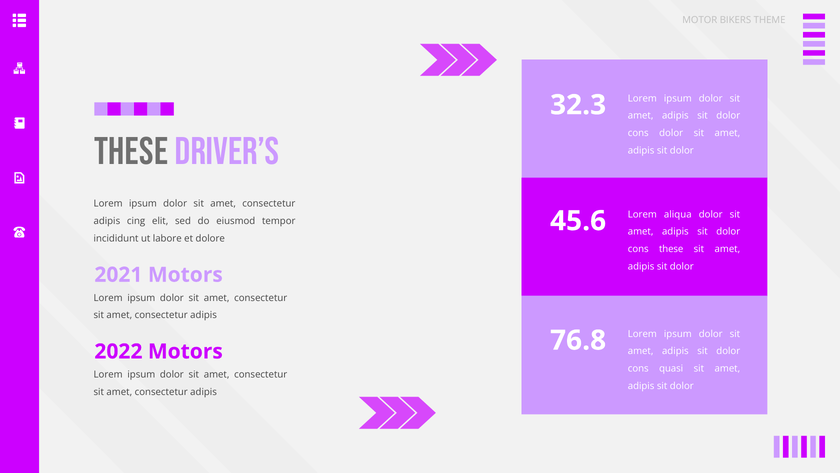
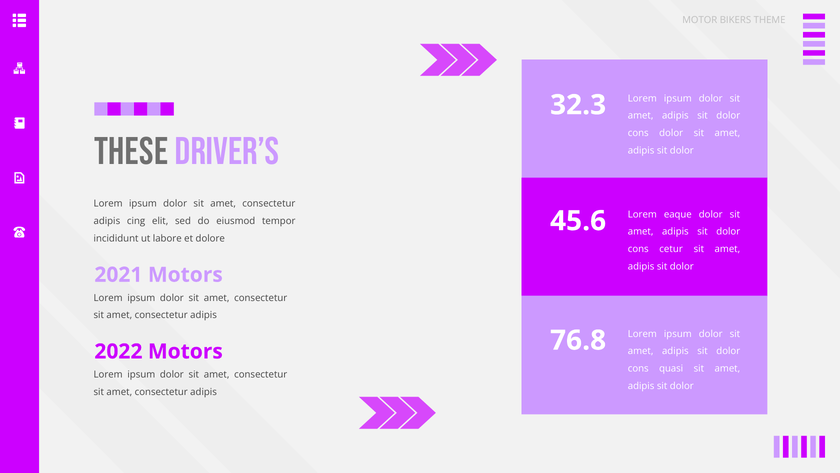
aliqua: aliqua -> eaque (678, 214)
cons these: these -> cetur (671, 249)
